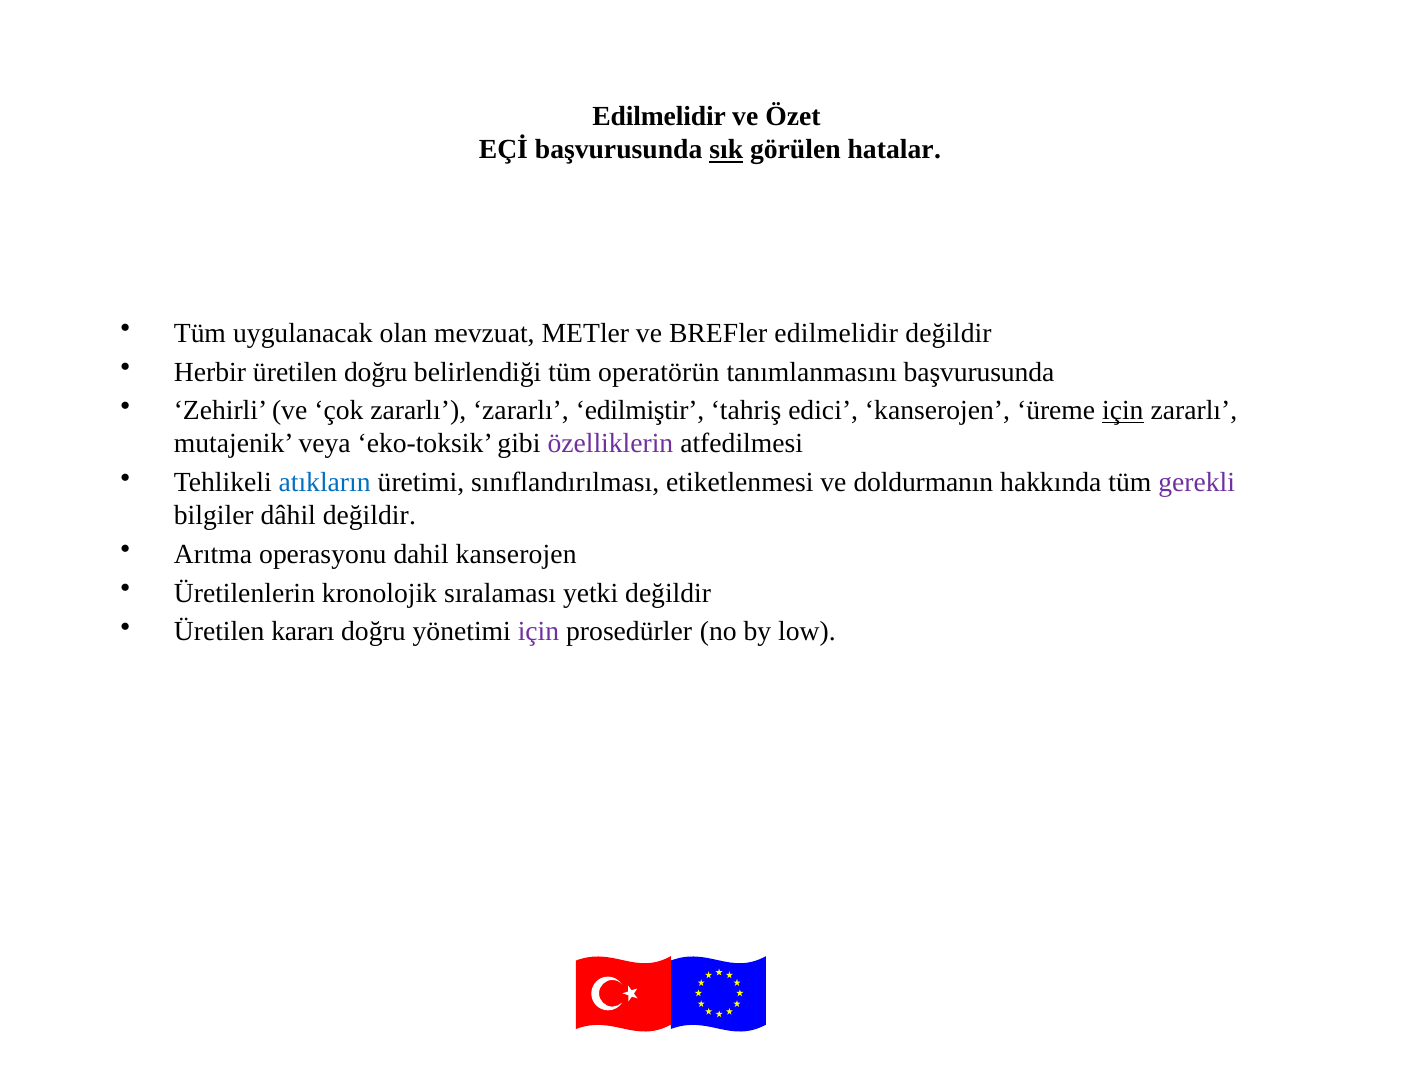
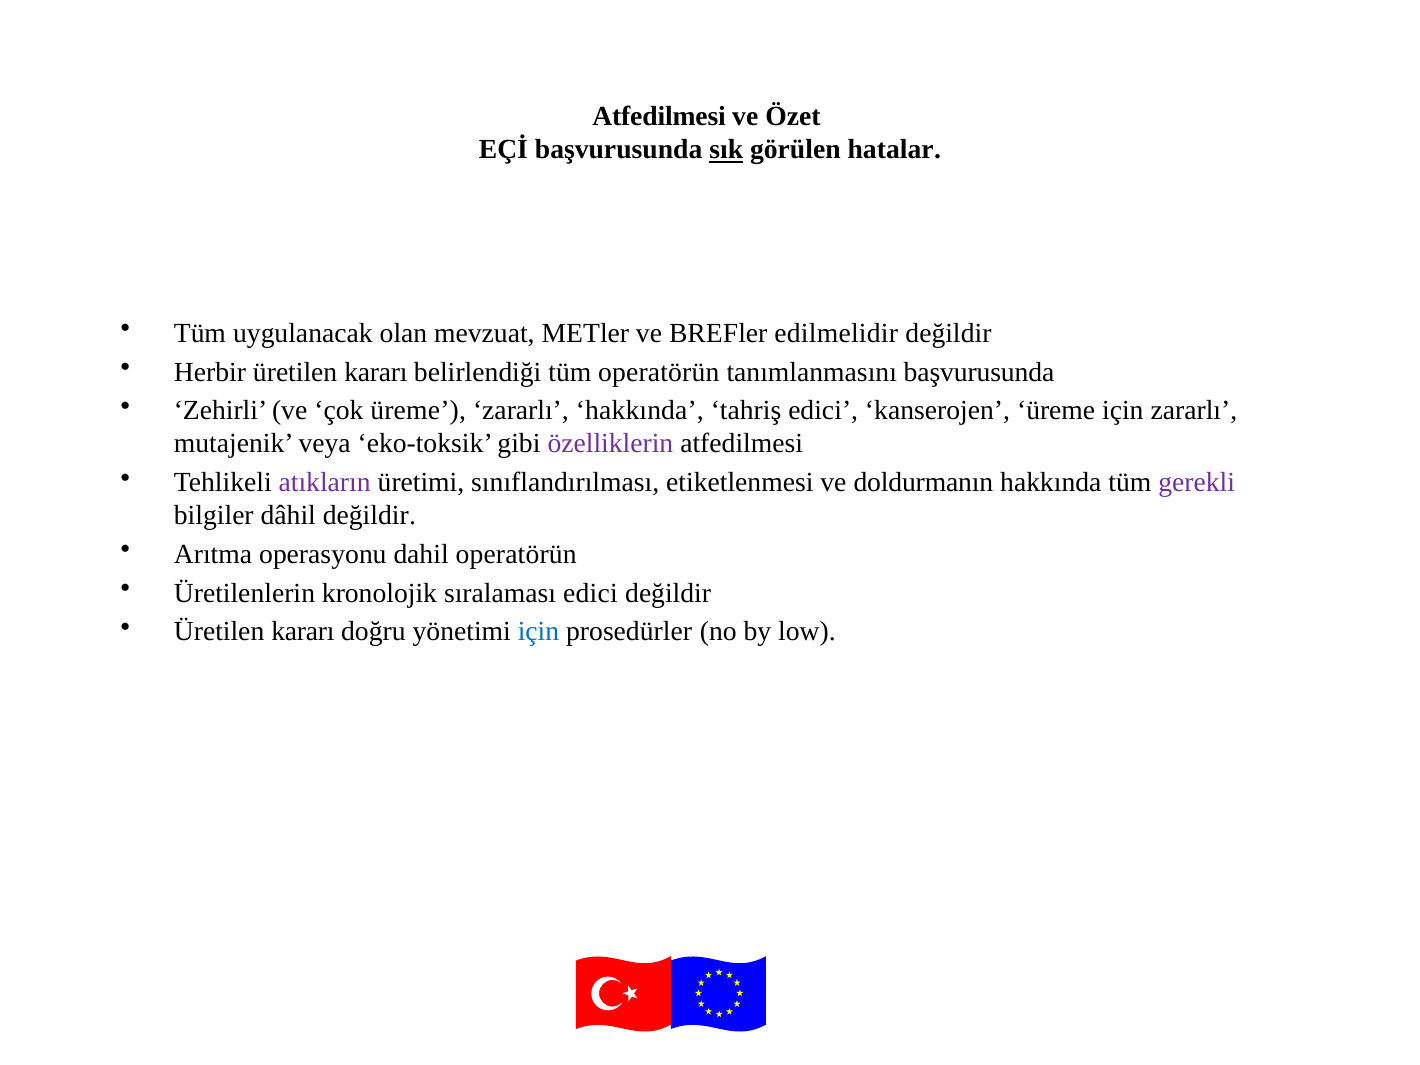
Edilmelidir: Edilmelidir -> Atfedilmesi (659, 117)
Herbir üretilen doğru: doğru -> kararı (376, 372)
çok zararlı: zararlı -> üreme (418, 411)
zararlı edilmiştir: edilmiştir -> hakkında (640, 411)
için underline: present -> none (1123, 411)
atıkların colour: blue -> purple (325, 482)
dahil kanserojen: kanserojen -> operatörün (516, 554)
sıralaması yetki: yetki -> edici (590, 593)
için colour: purple -> blue (538, 632)
